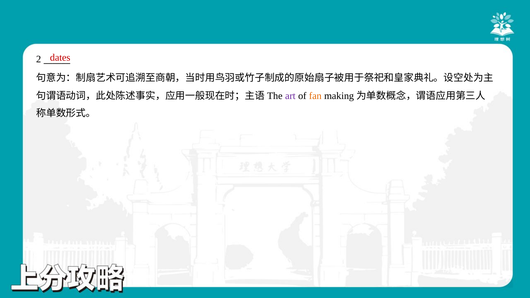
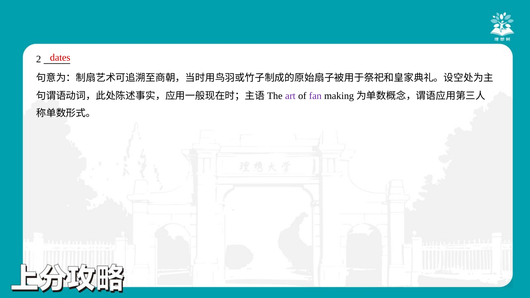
fan colour: orange -> purple (315, 96)
